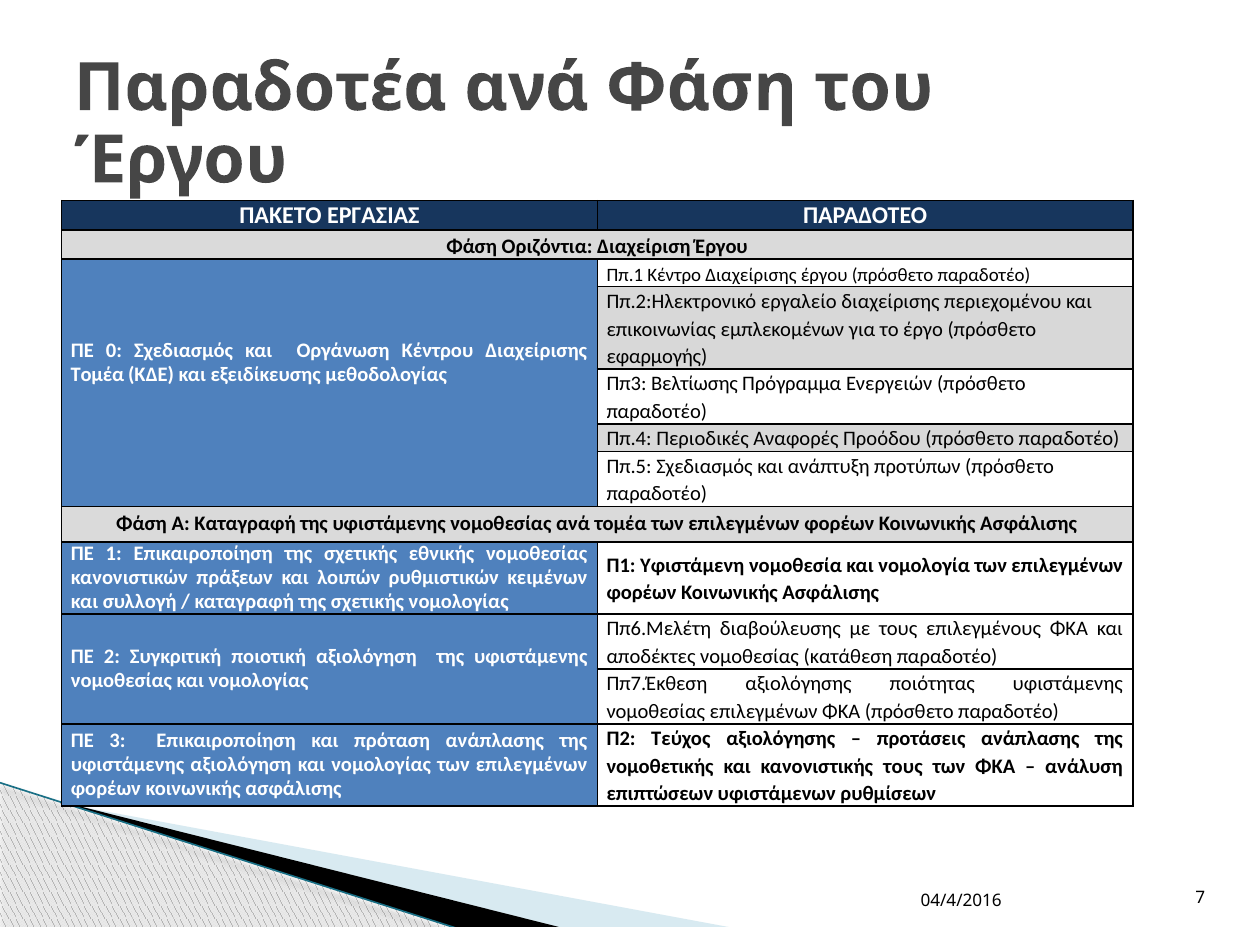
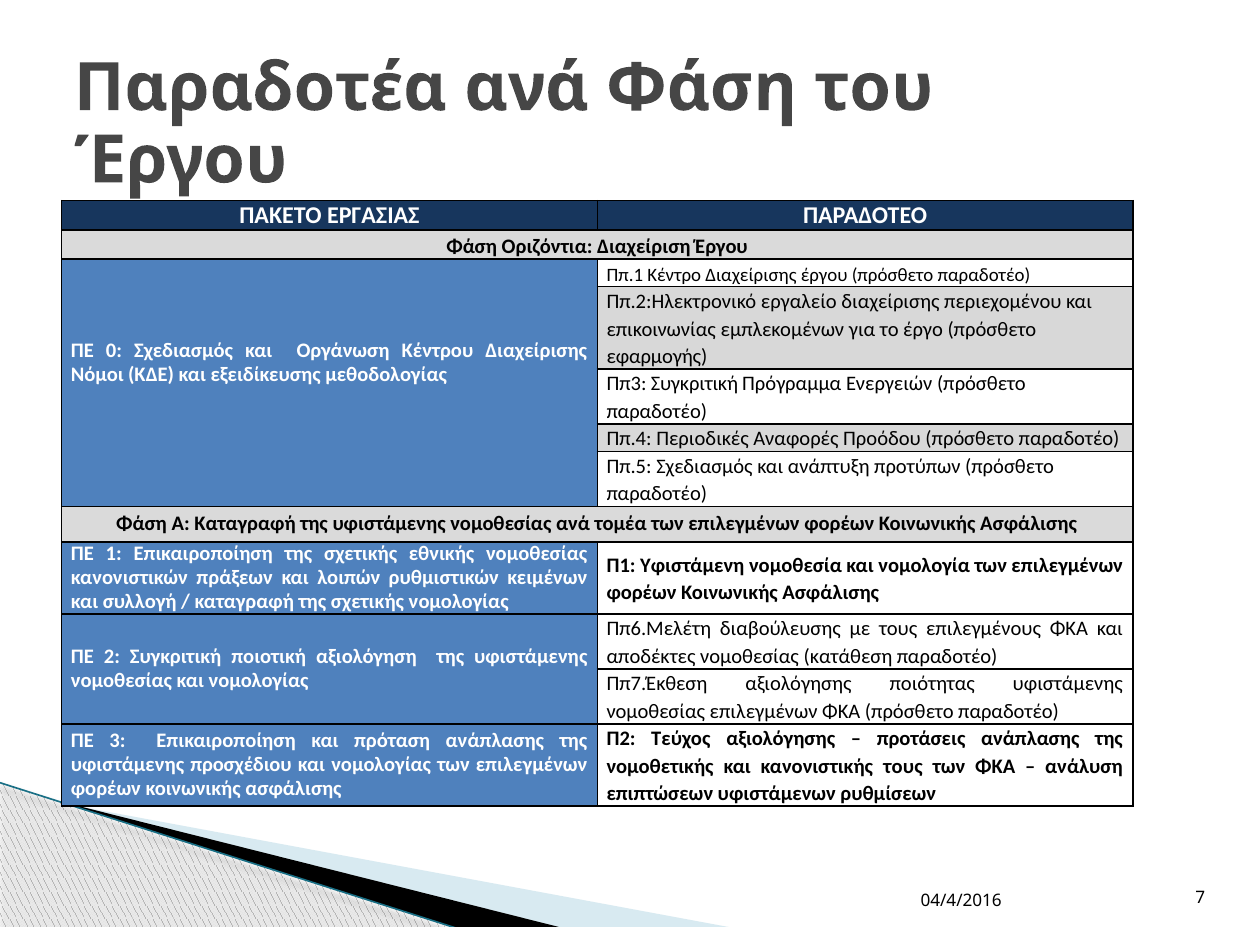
Τομέα: Τομέα -> Νόμοι (97, 374)
Ππ3 Βελτίωσης: Βελτίωσης -> Συγκριτική (694, 384)
υφιστάμενης αξιολόγηση: αξιολόγηση -> προσχέδιου (241, 764)
